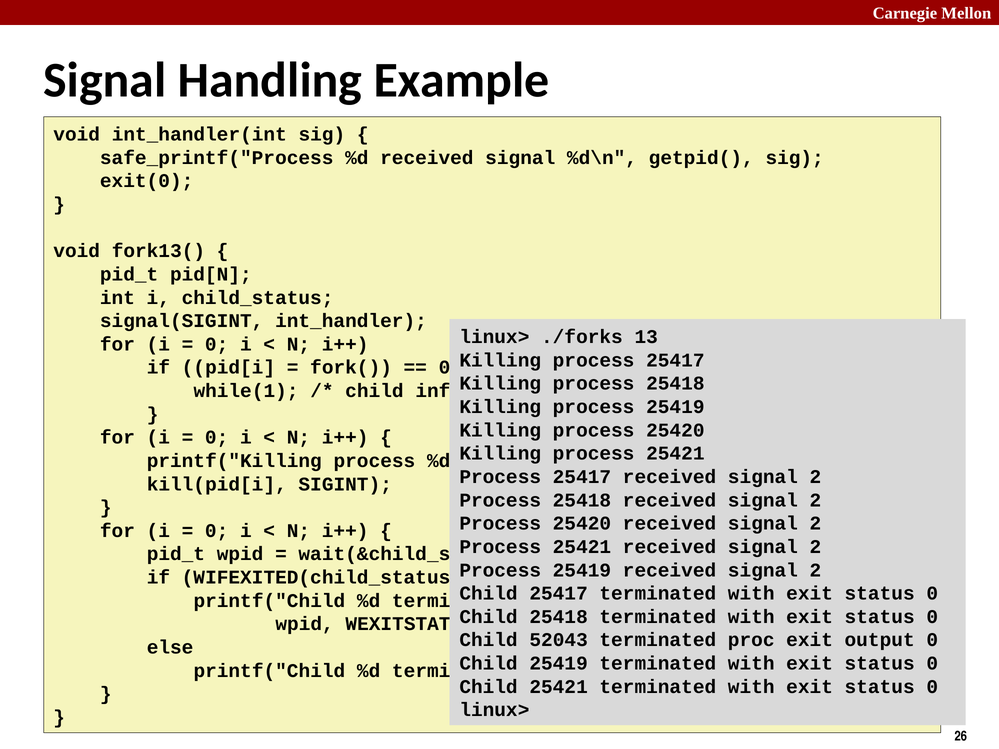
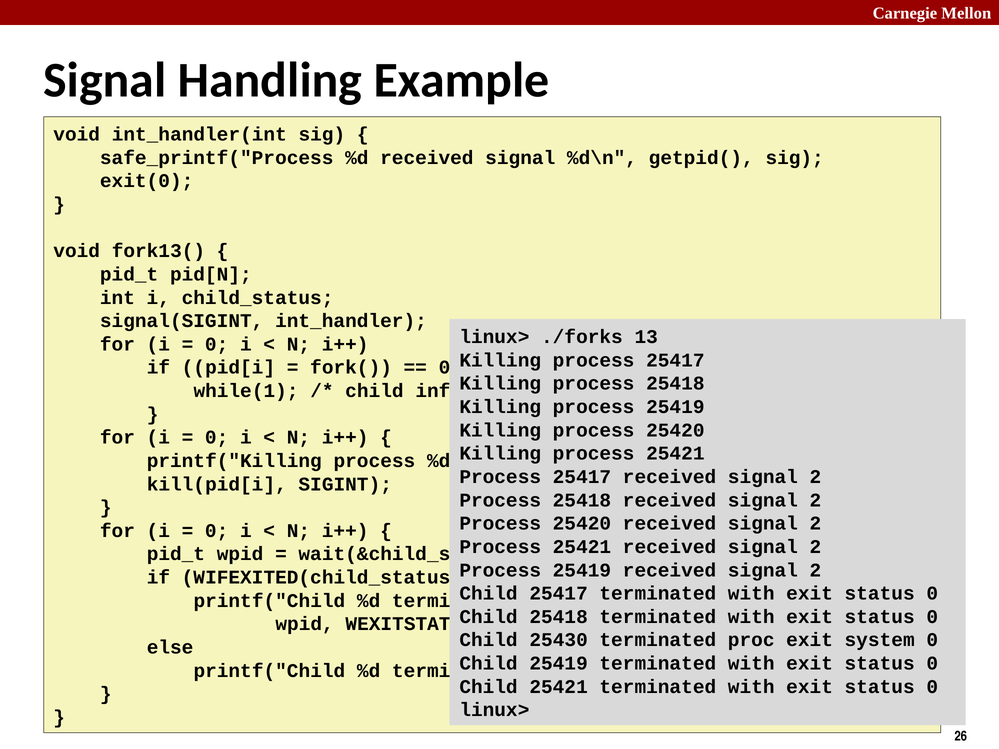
52043: 52043 -> 25430 (559, 640)
output: output -> system (880, 640)
